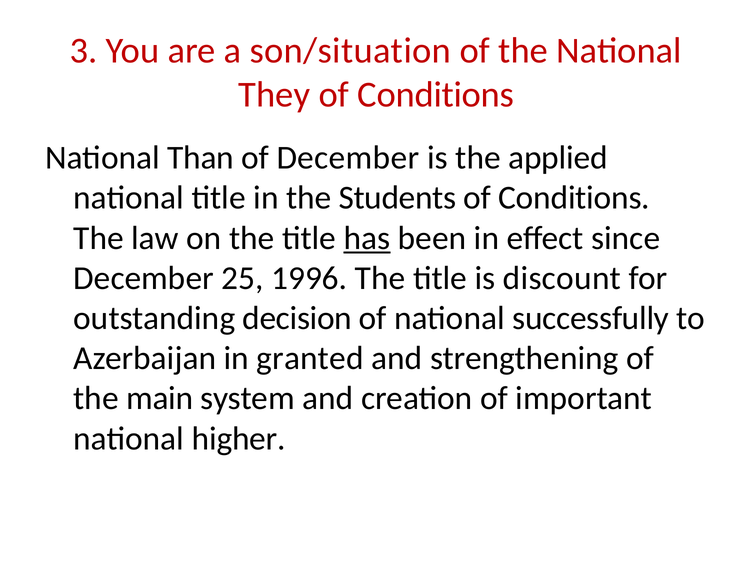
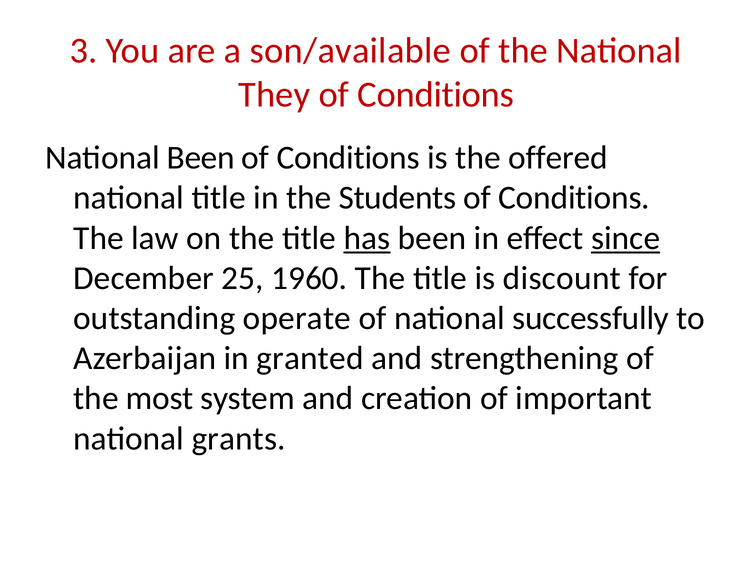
son/situation: son/situation -> son/available (350, 51)
National Than: Than -> Been (201, 158)
December: December -> Conditions (348, 158)
applied: applied -> offered (558, 158)
since underline: none -> present (626, 238)
1996: 1996 -> 1960 (309, 278)
decision: decision -> operate (297, 318)
main: main -> most (160, 398)
higher: higher -> grants (239, 439)
